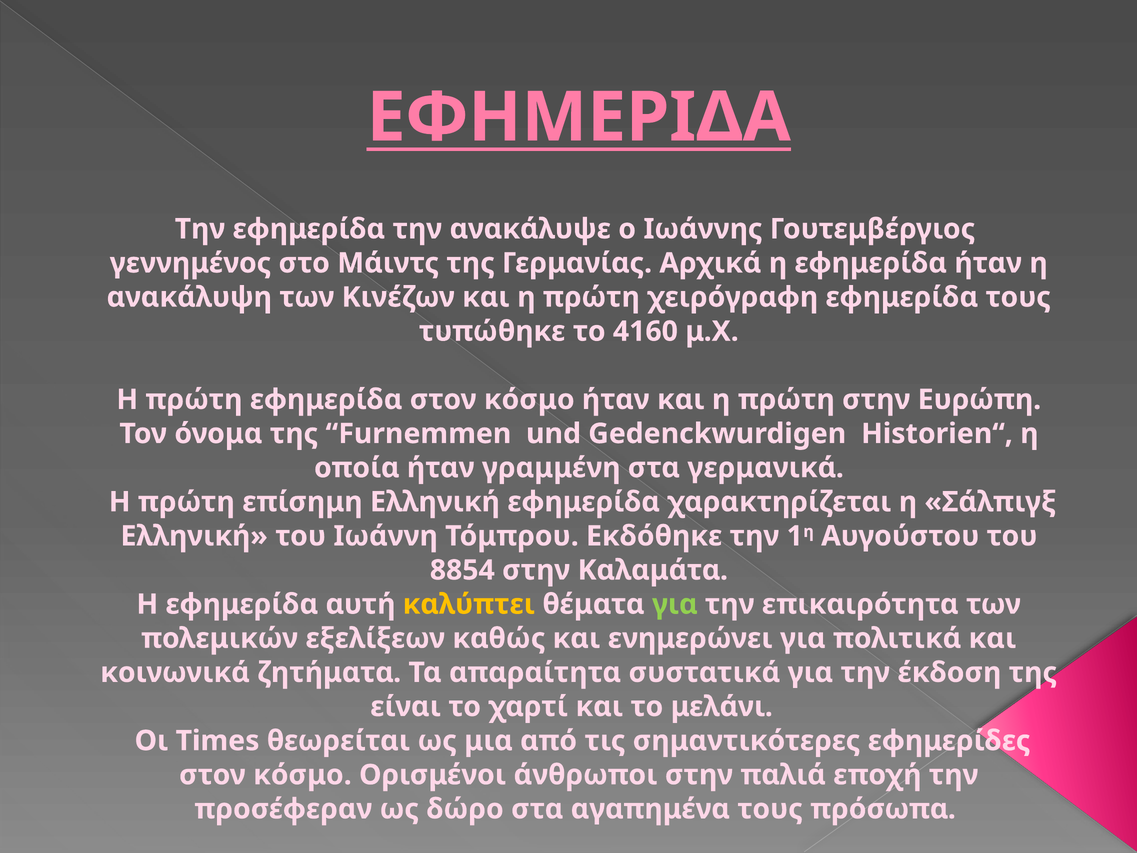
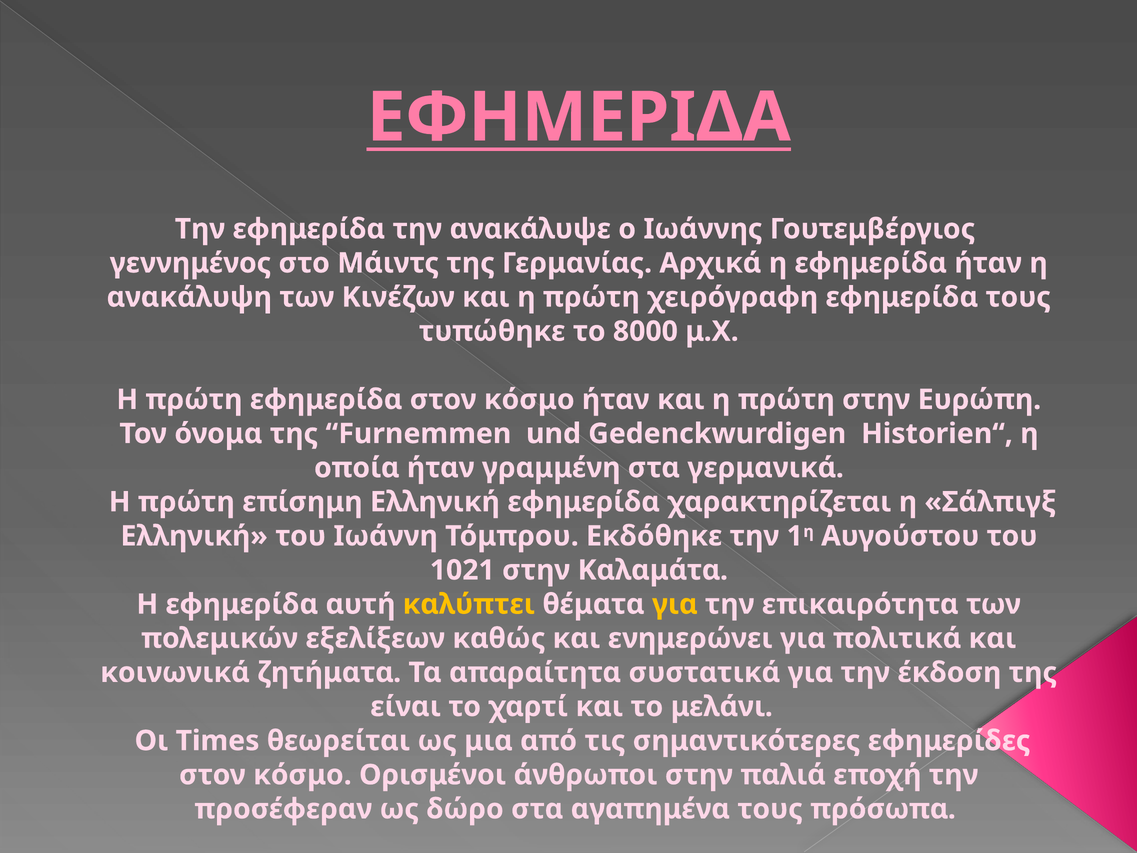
4160: 4160 -> 8000 (645, 331)
8854: 8854 -> 1021 (462, 570)
για colour: light green -> yellow (675, 604)
